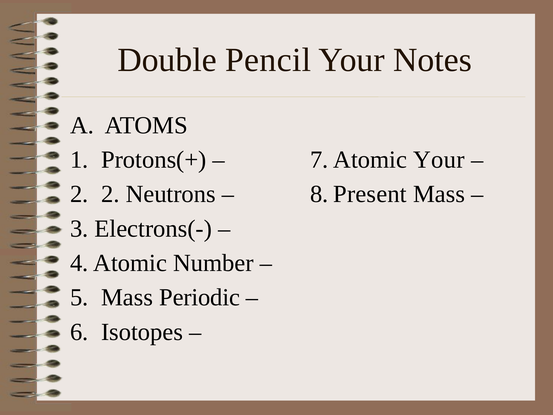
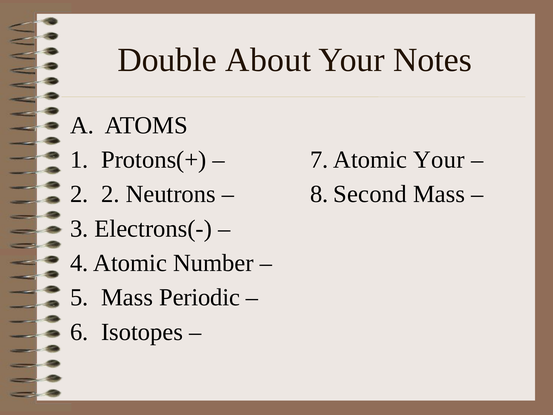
Pencil: Pencil -> About (268, 60)
Present: Present -> Second (370, 194)
